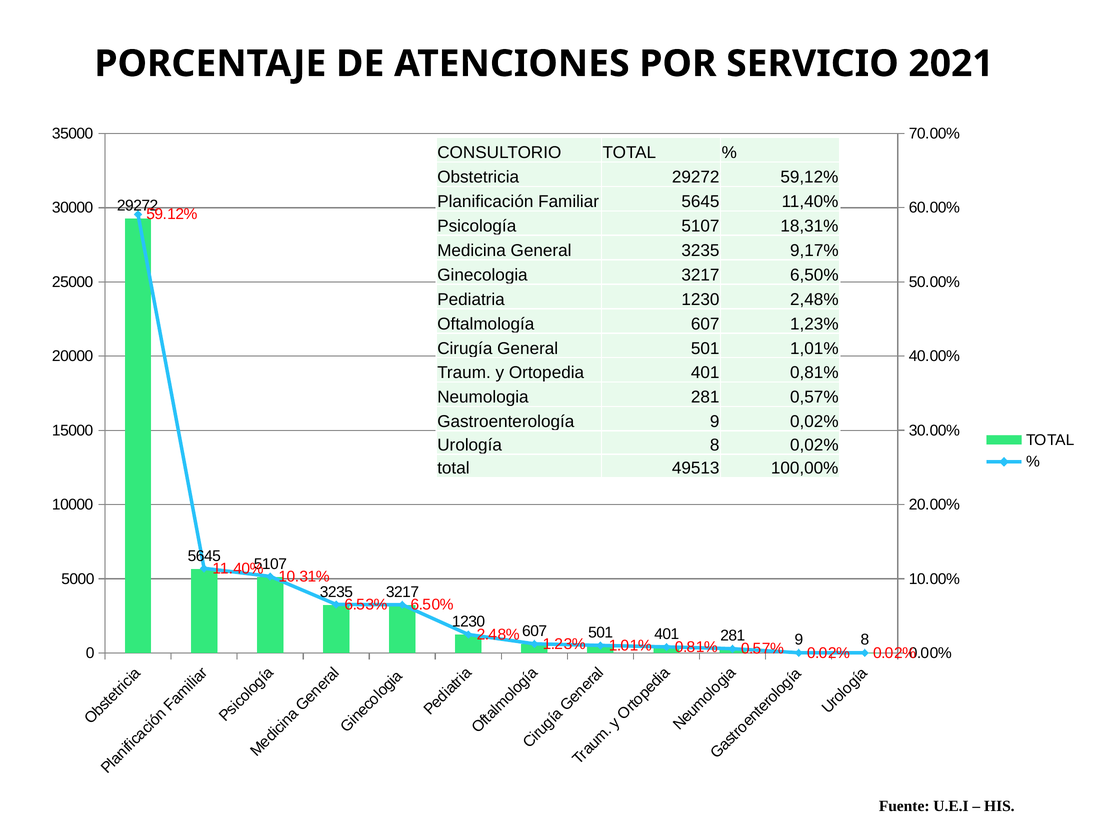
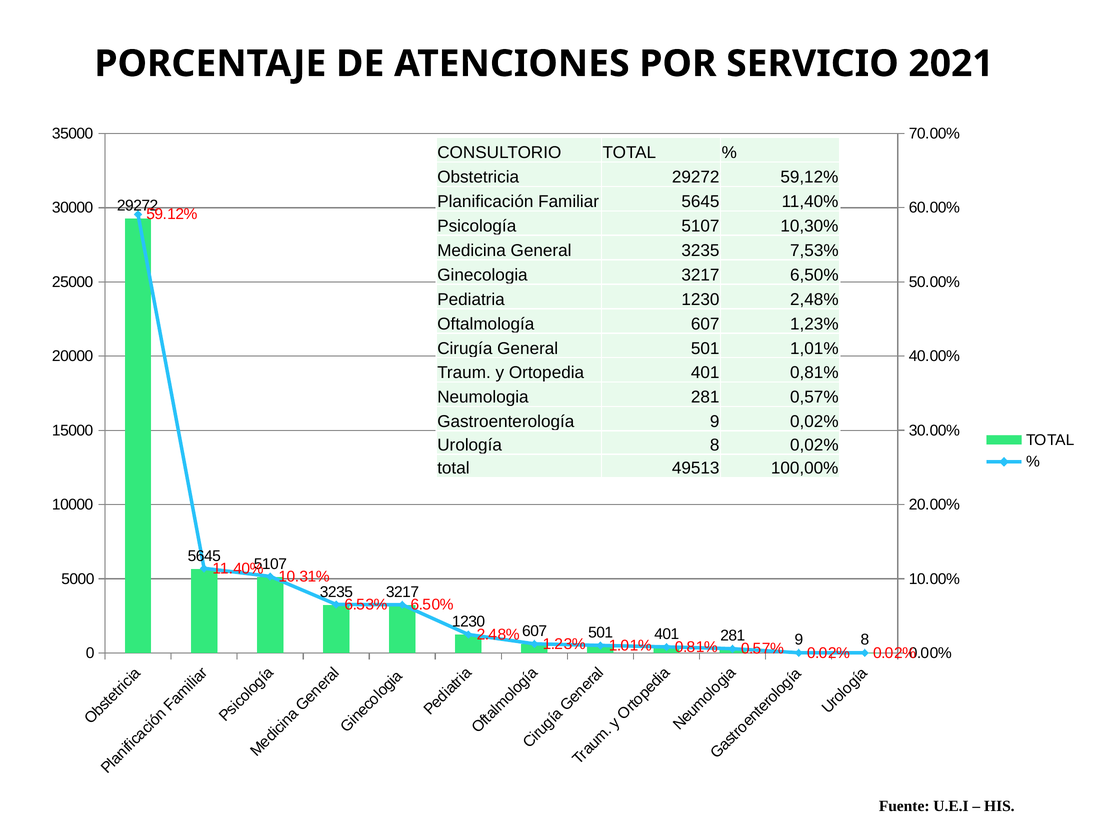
18,31%: 18,31% -> 10,30% (809, 226)
9,17%: 9,17% -> 7,53% (814, 251)
